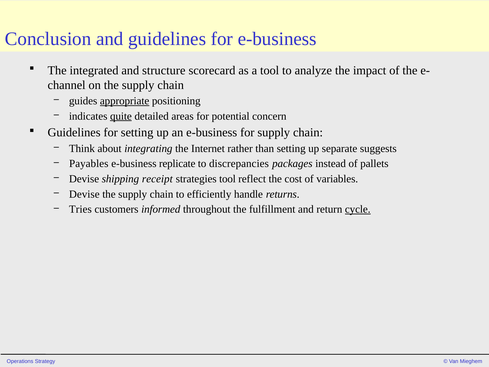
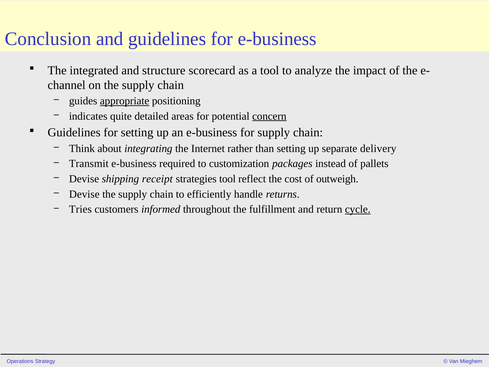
quite underline: present -> none (121, 116)
concern underline: none -> present (269, 116)
suggests: suggests -> delivery (378, 148)
Payables: Payables -> Transmit (89, 164)
replicate: replicate -> required (177, 164)
discrepancies: discrepancies -> customization (239, 164)
variables: variables -> outweigh (337, 179)
